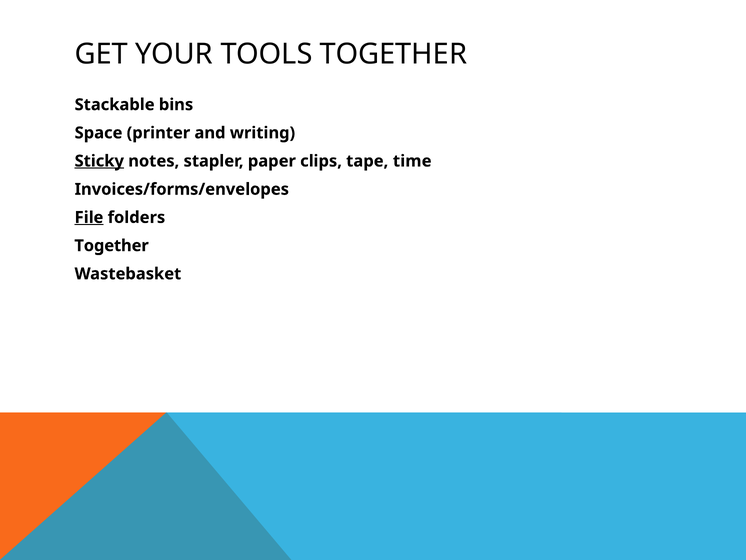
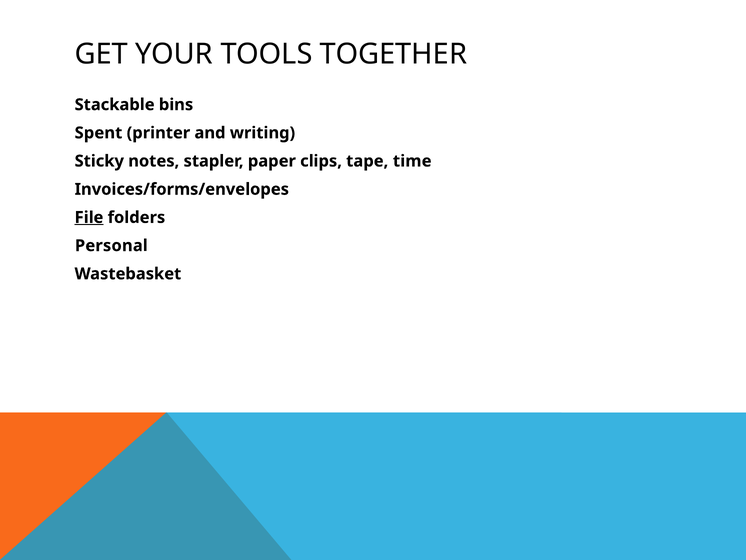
Space: Space -> Spent (98, 133)
Sticky underline: present -> none (99, 161)
Together: Together -> Personal (111, 245)
